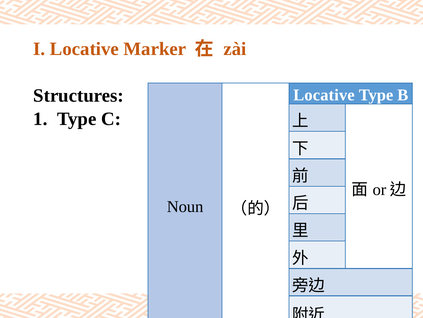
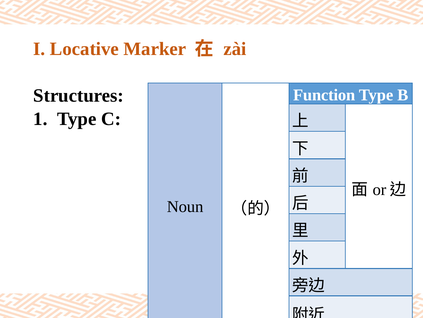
Locative: Locative -> Function (324, 95)
